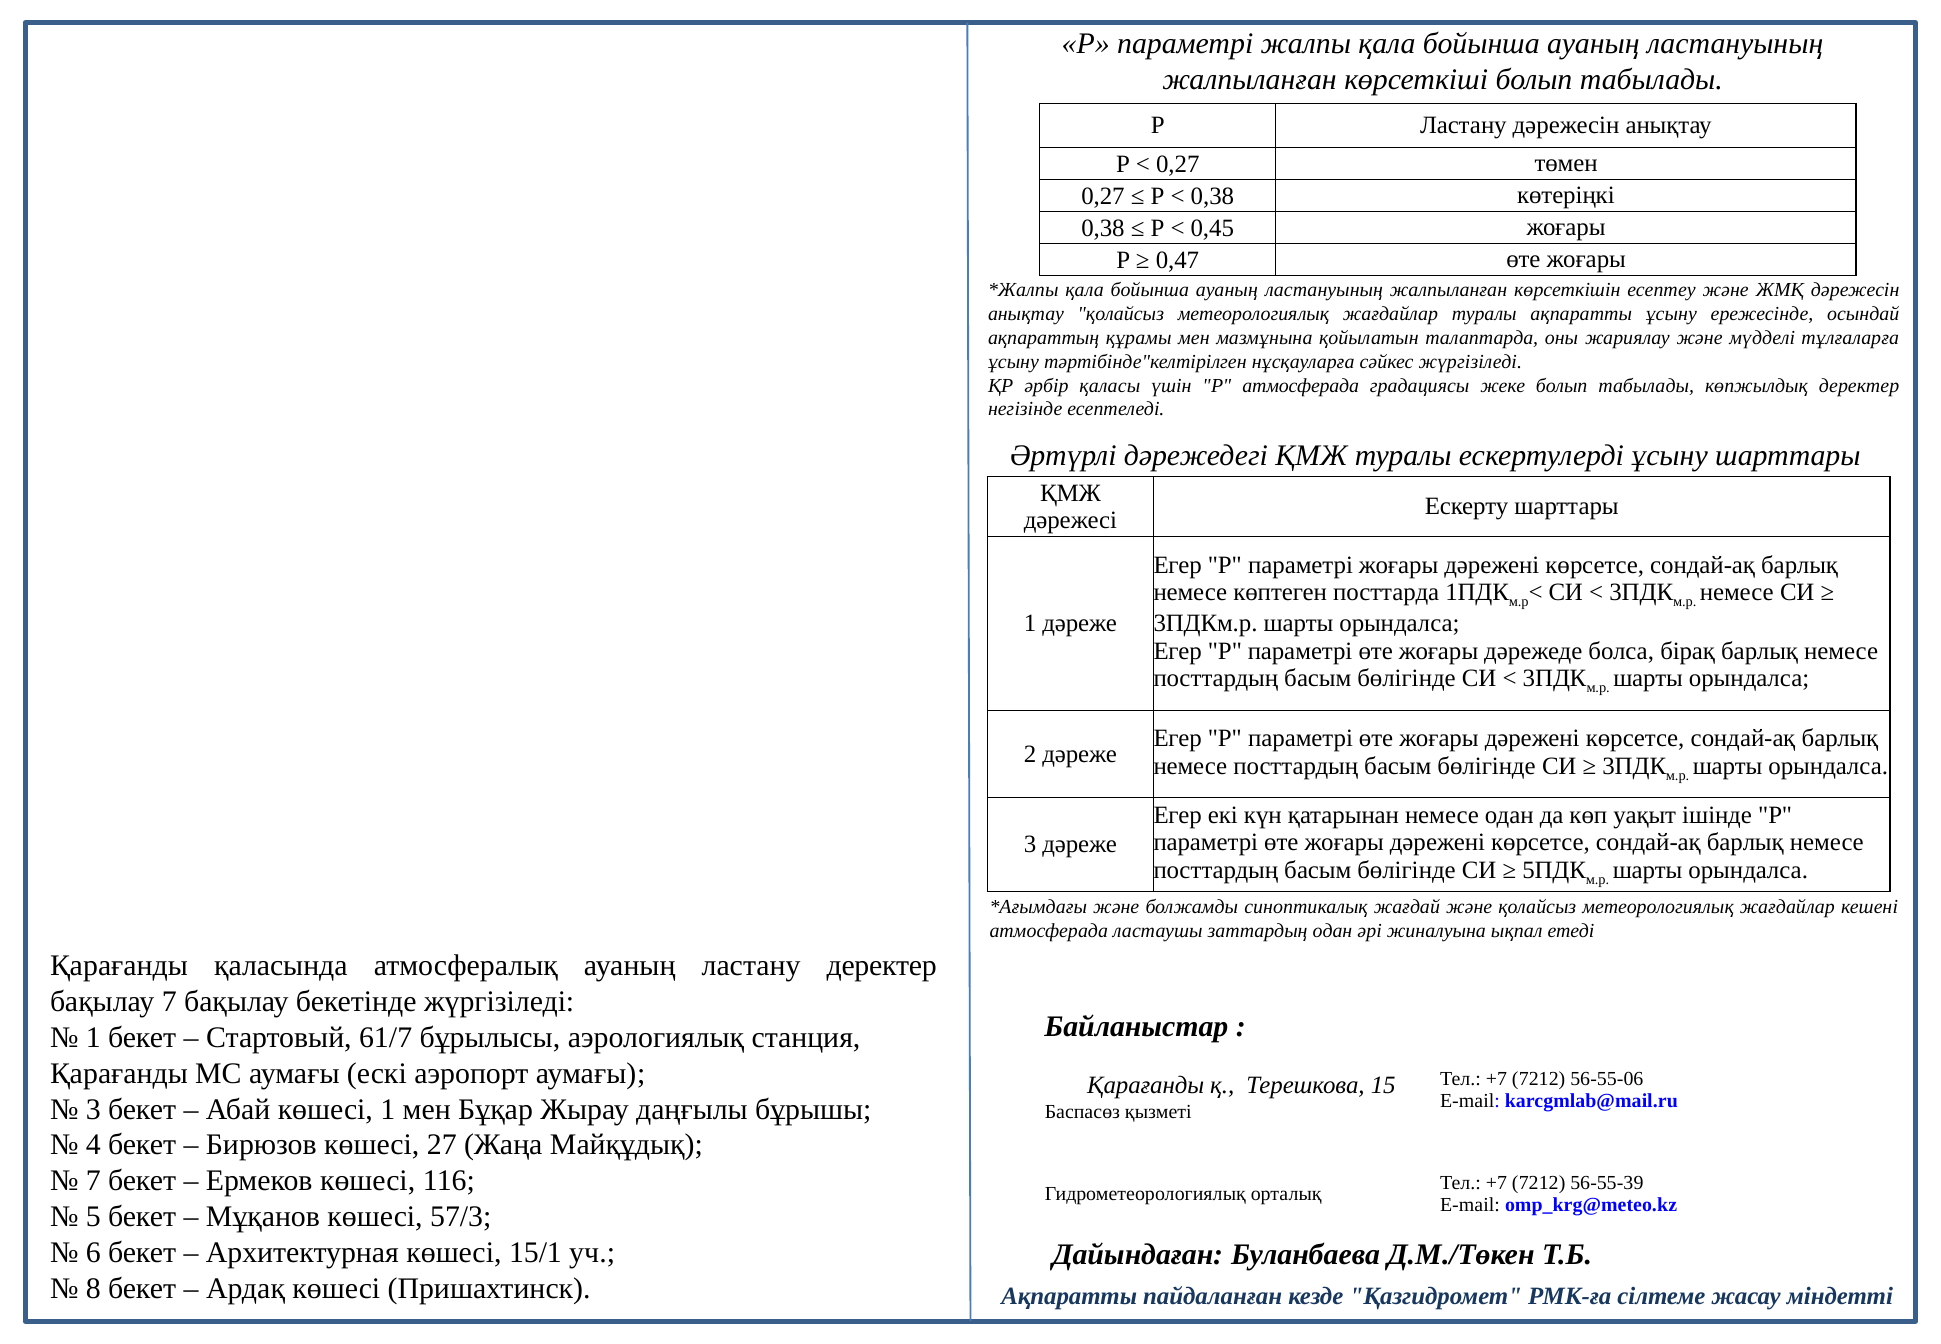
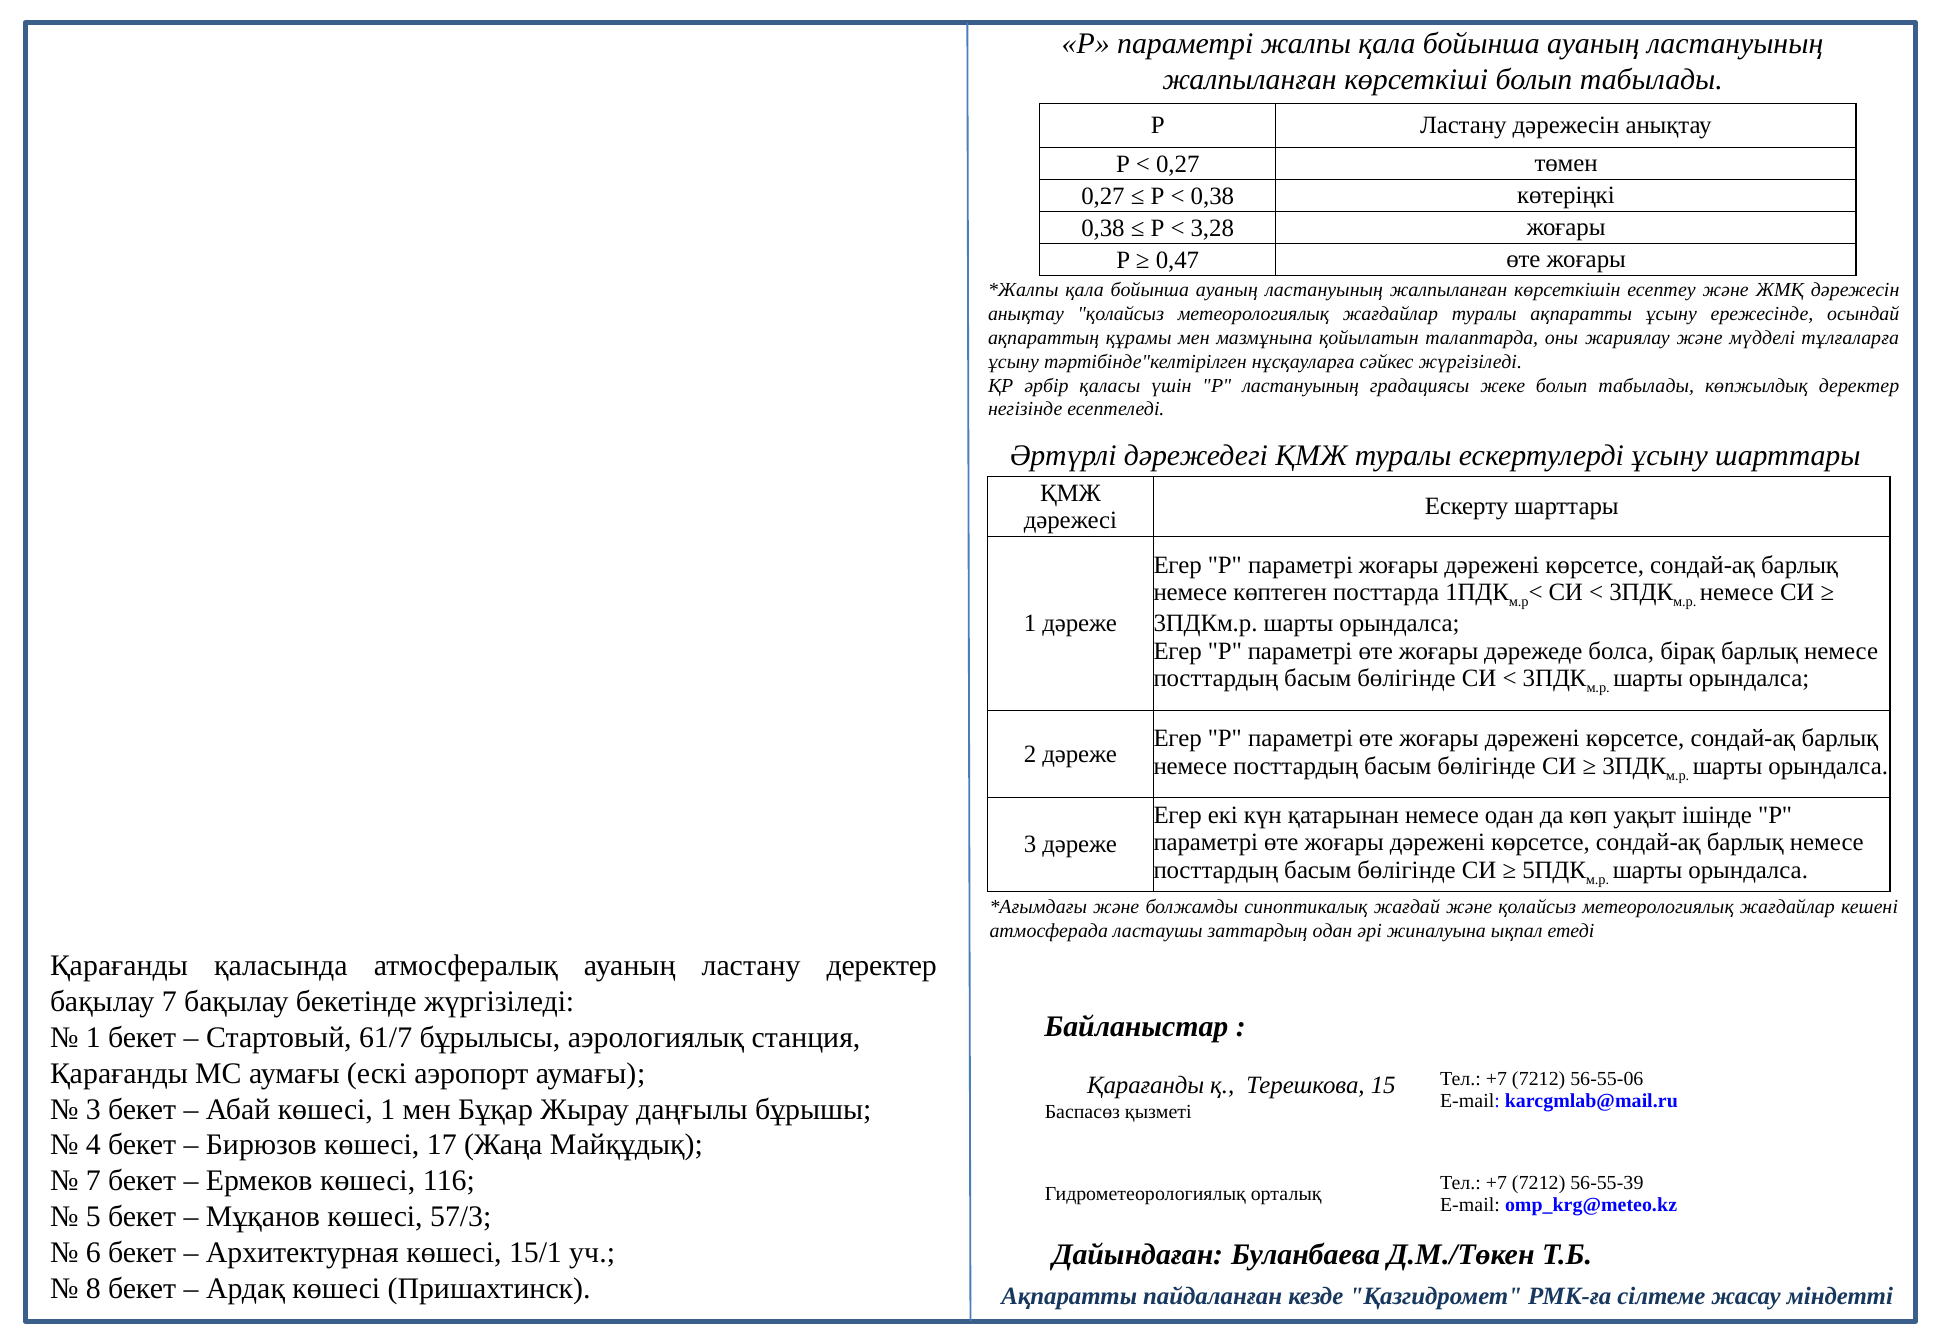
0,45: 0,45 -> 3,28 (1212, 228)
Р атмосферада: атмосферада -> ластануының (1301, 385)
27: 27 -> 17 (442, 1145)
